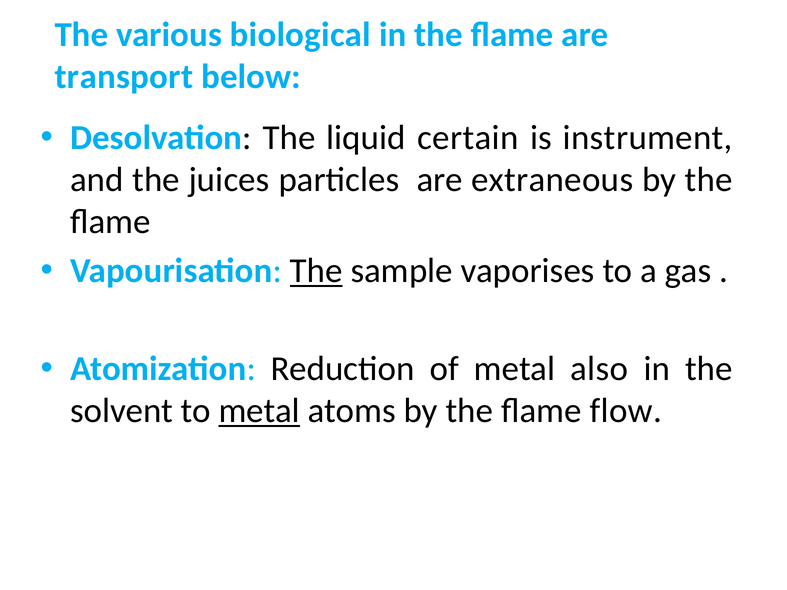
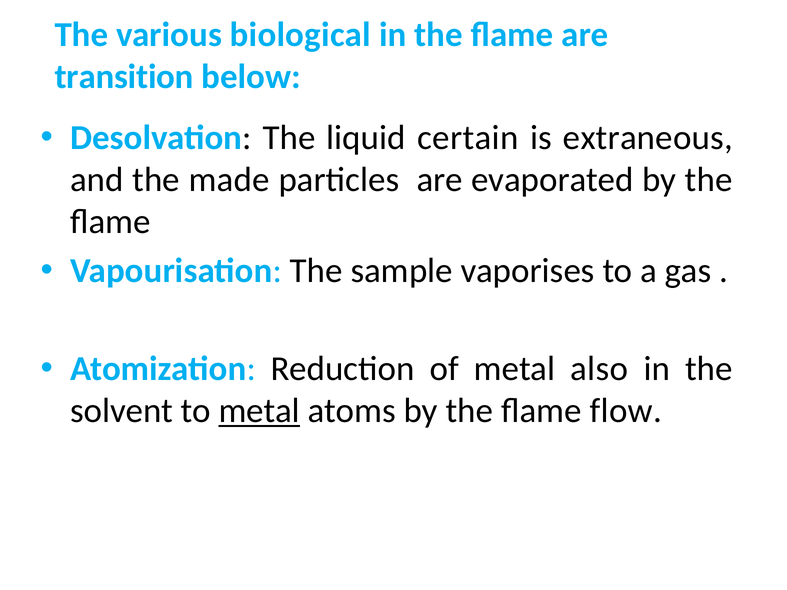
transport: transport -> transition (124, 77)
instrument: instrument -> extraneous (648, 138)
juices: juices -> made (229, 180)
extraneous: extraneous -> evaporated (552, 180)
The underline: present -> none (316, 271)
